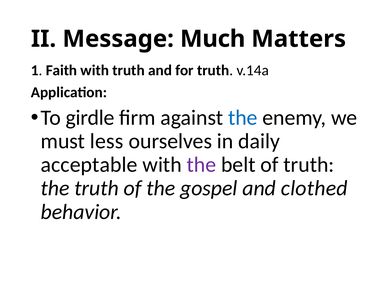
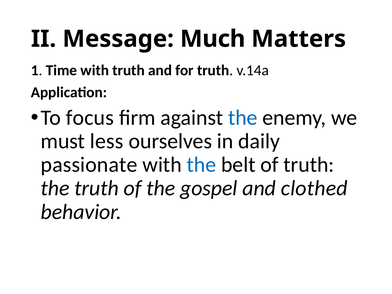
Faith: Faith -> Time (61, 70)
girdle: girdle -> focus (90, 118)
acceptable: acceptable -> passionate (89, 165)
the colour: purple -> blue (201, 165)
